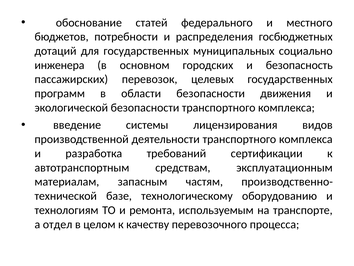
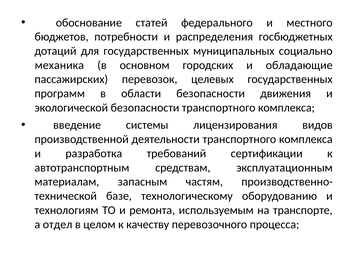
инженера: инженера -> механика (59, 65)
безопасность: безопасность -> обладающие (299, 65)
